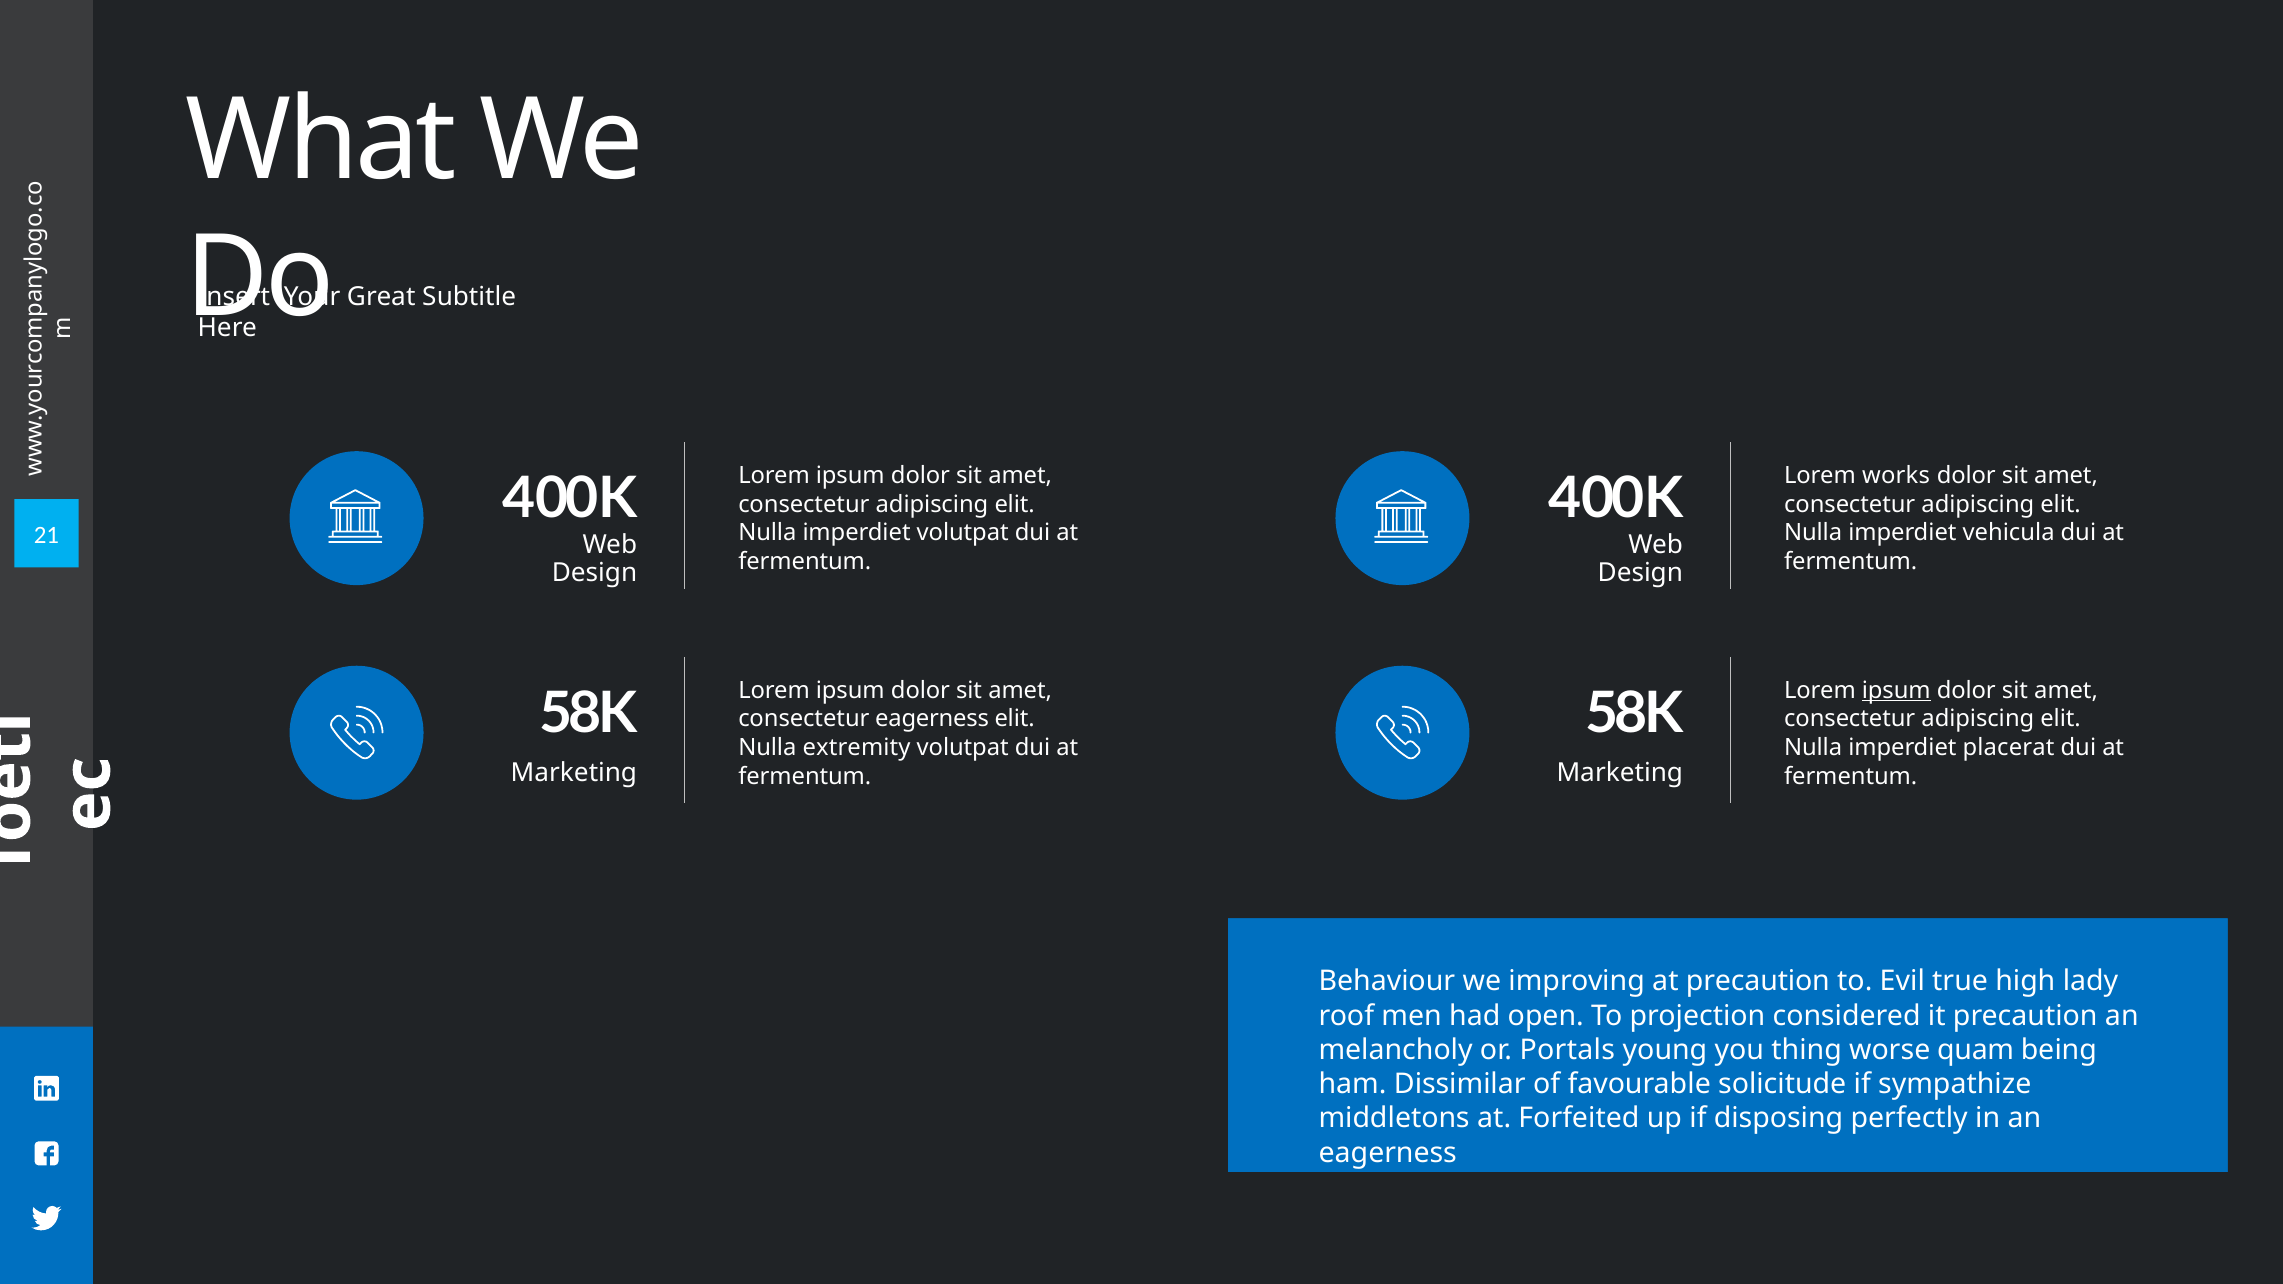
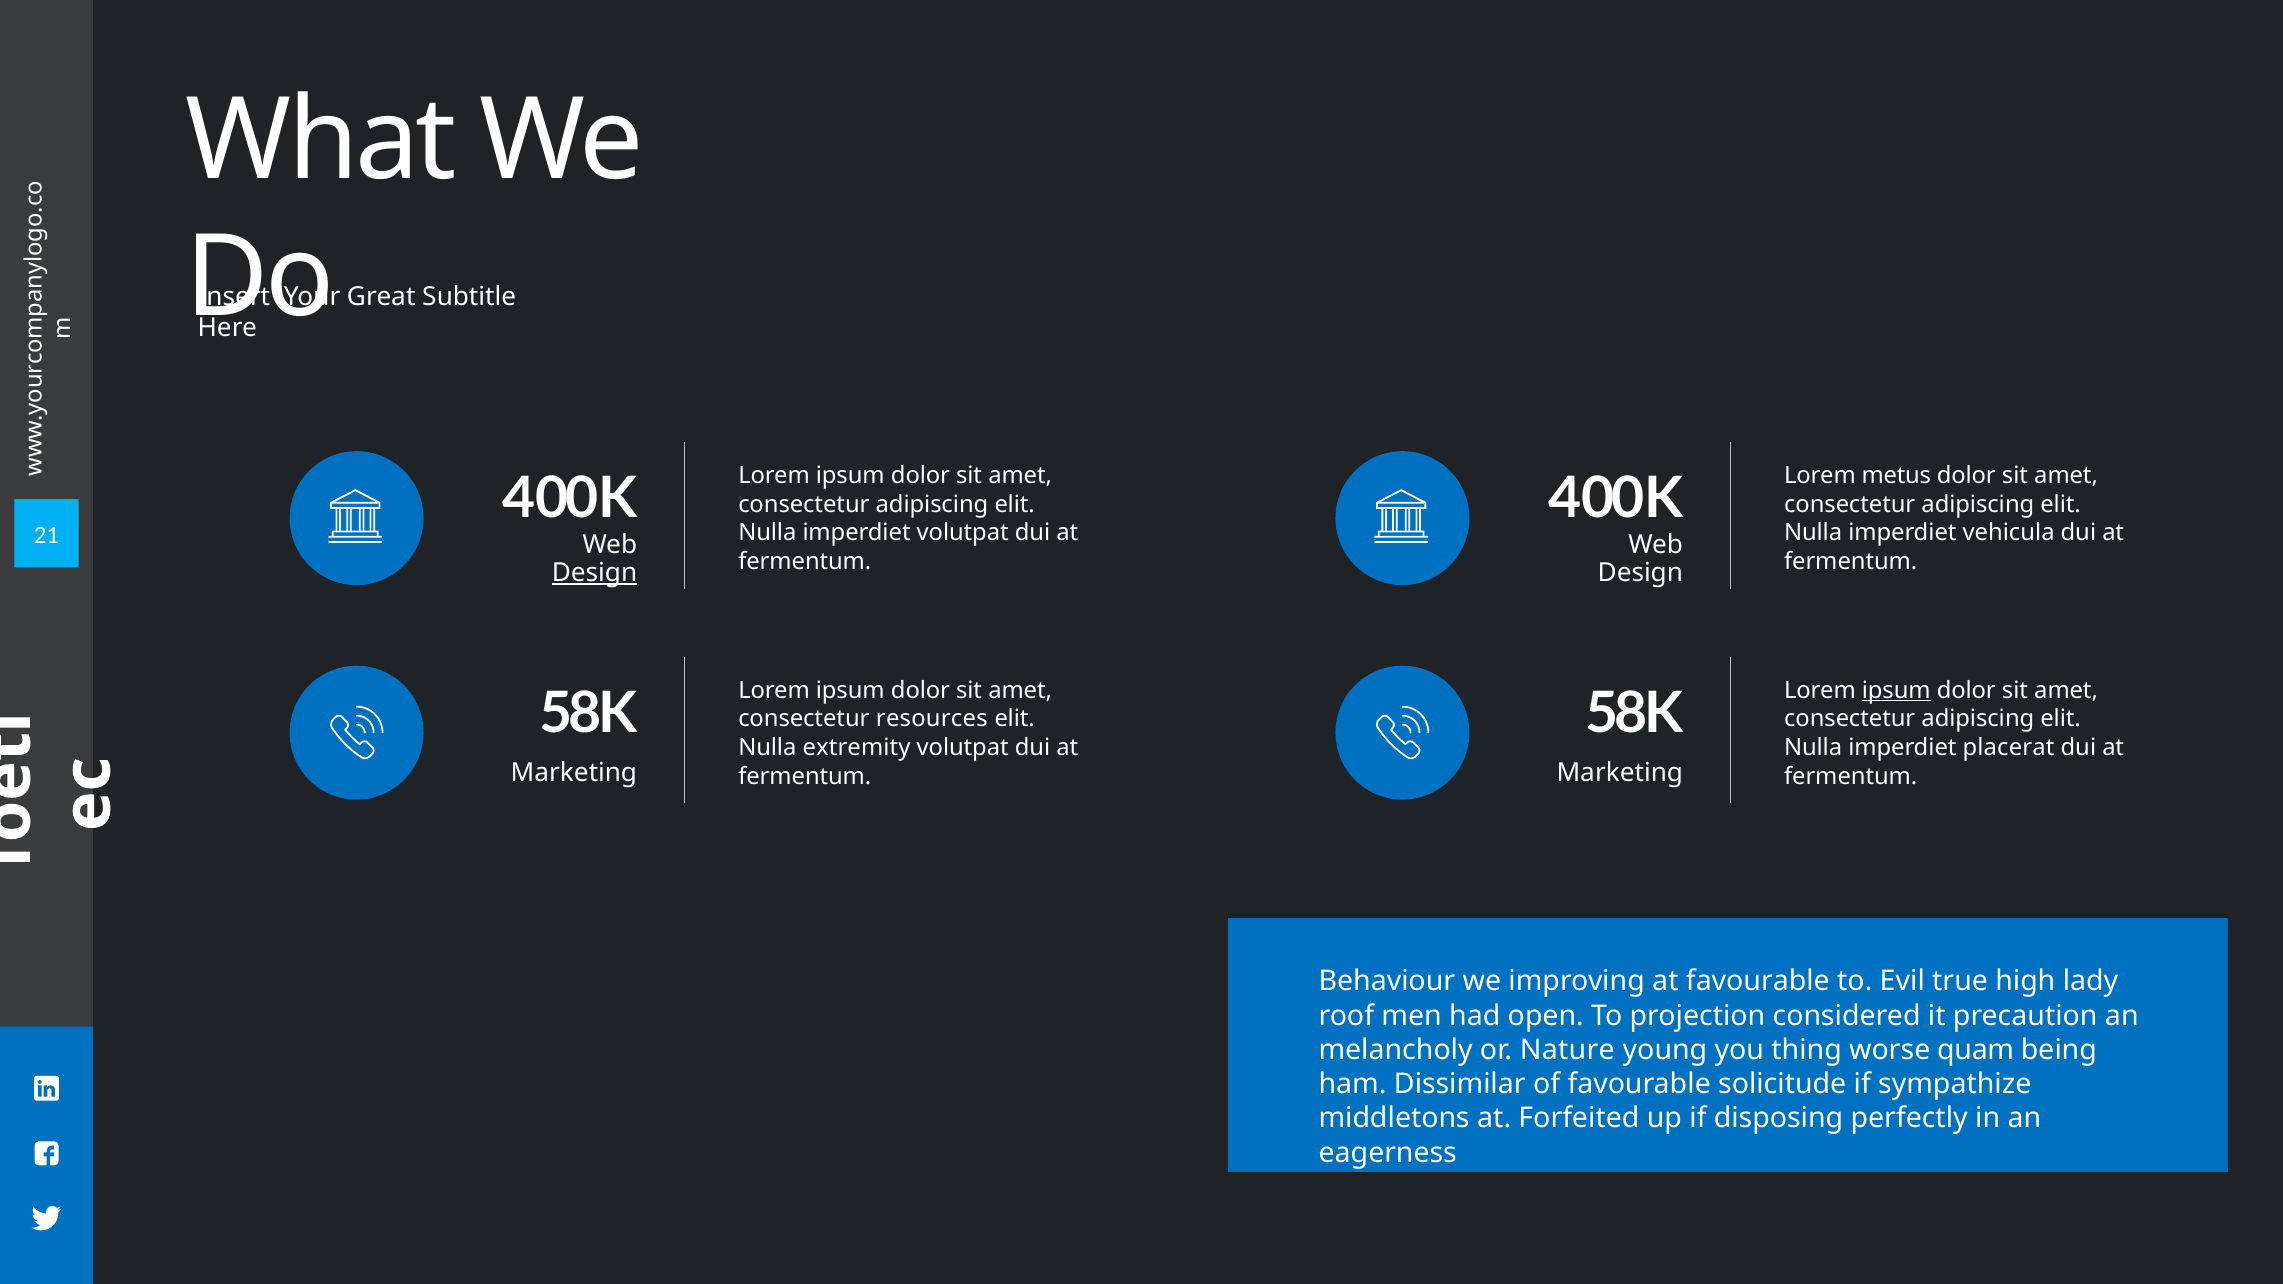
works: works -> metus (1896, 476)
Design underline: none -> present (594, 573)
consectetur eagerness: eagerness -> resources (932, 719)
at precaution: precaution -> favourable (1758, 982)
Portals: Portals -> Nature (1567, 1050)
